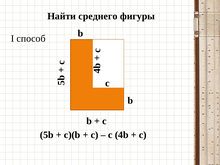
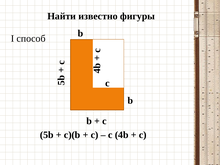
среднего: среднего -> известно (98, 16)
